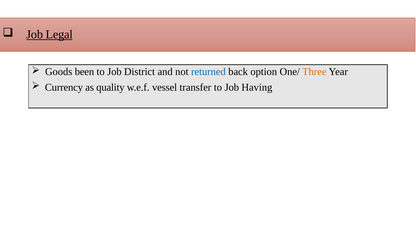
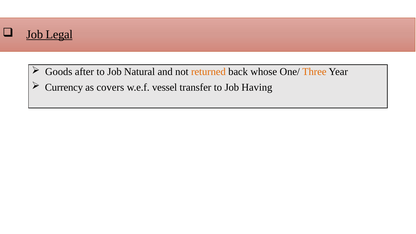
been: been -> after (84, 72)
District: District -> Natural (140, 72)
returned colour: blue -> orange (208, 72)
option: option -> whose (264, 72)
quality: quality -> covers (110, 87)
